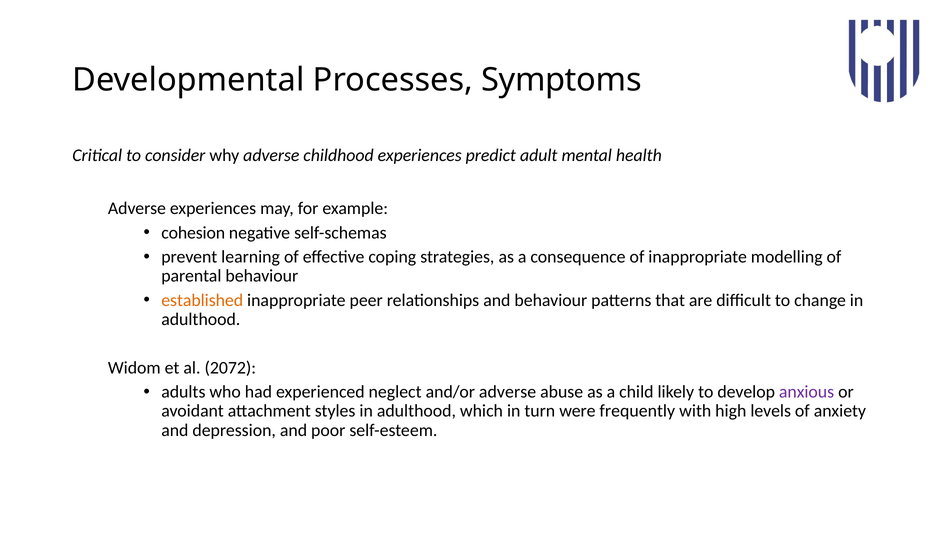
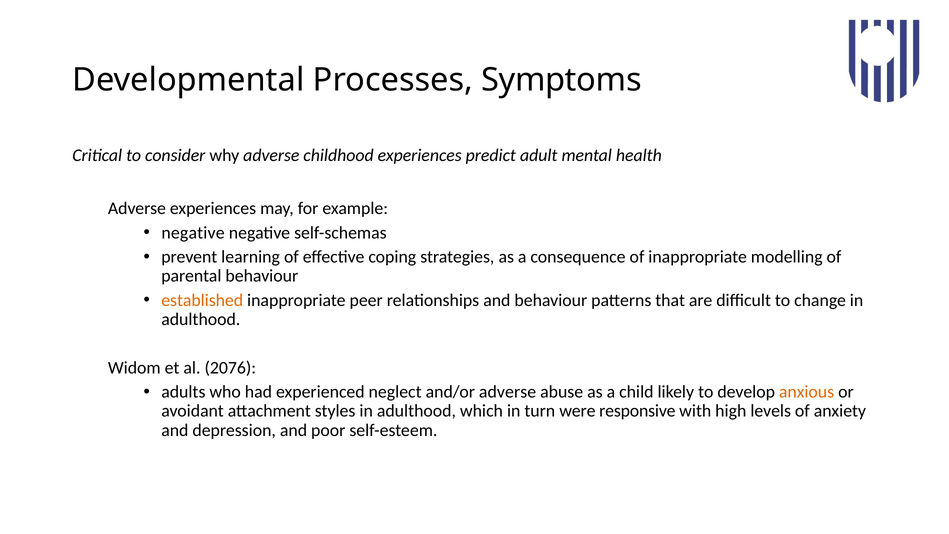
cohesion: cohesion -> negative (193, 233)
2072: 2072 -> 2076 (230, 368)
anxious colour: purple -> orange (807, 392)
frequently: frequently -> responsive (637, 411)
